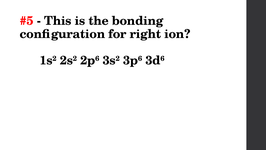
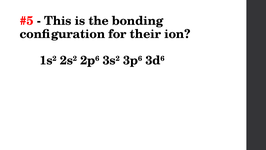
right: right -> their (145, 34)
